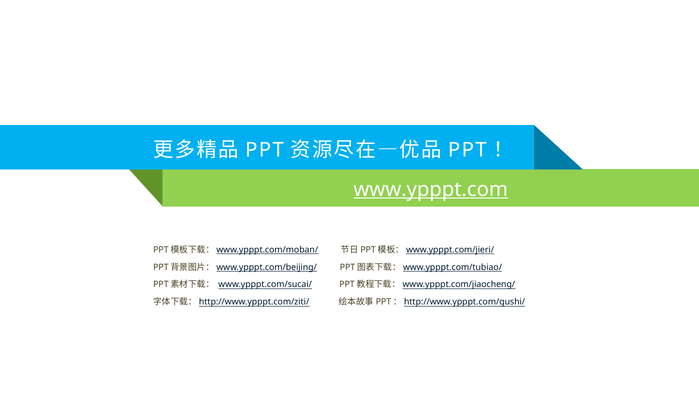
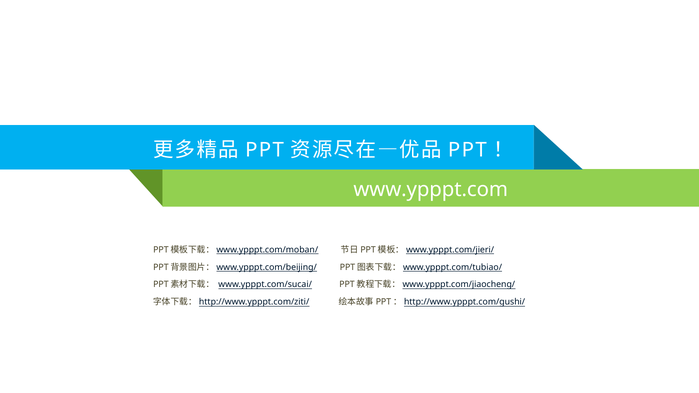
www.ypppt.com underline: present -> none (431, 189)
